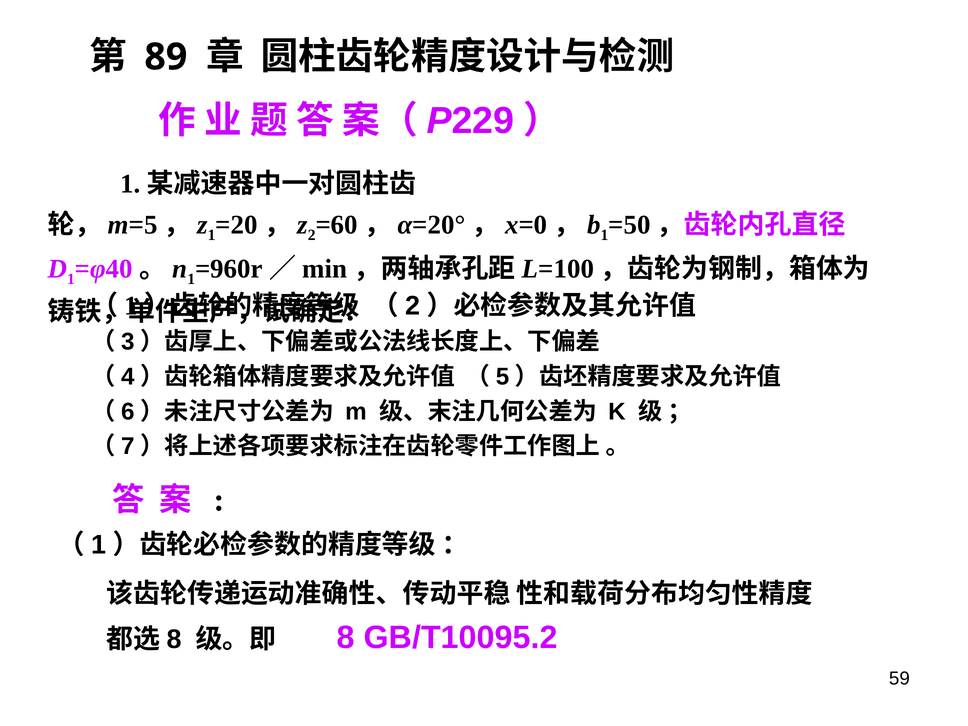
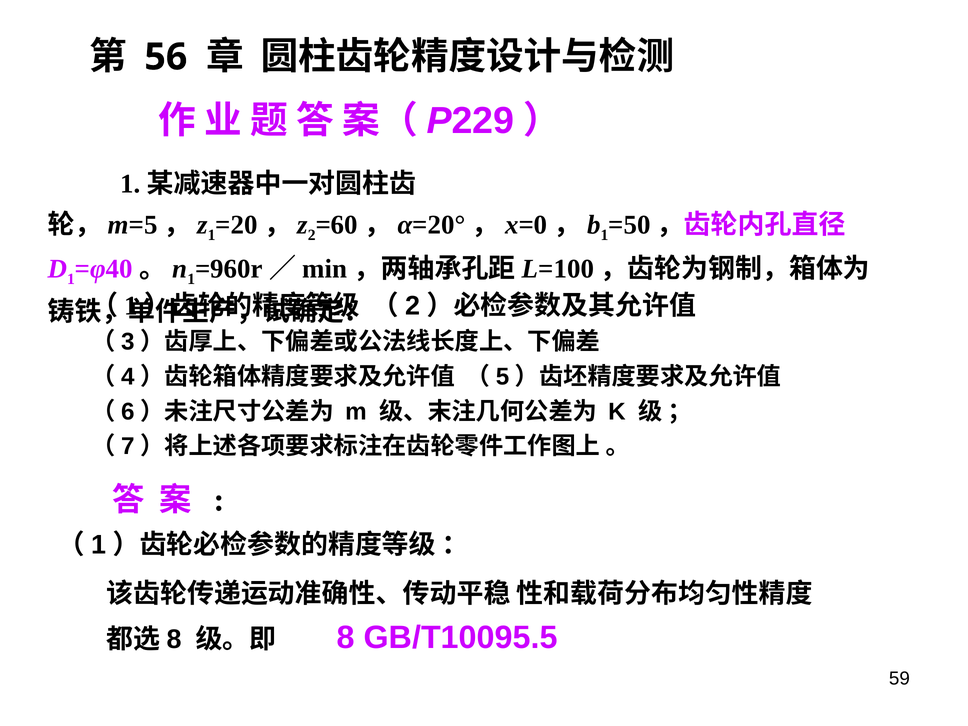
89: 89 -> 56 (166, 57)
GB/T10095.2: GB/T10095.2 -> GB/T10095.5 (461, 638)
